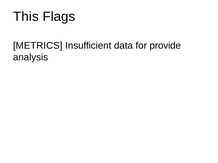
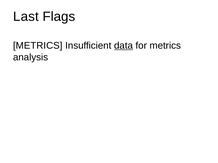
This: This -> Last (26, 17)
data underline: none -> present (124, 46)
for provide: provide -> metrics (165, 46)
